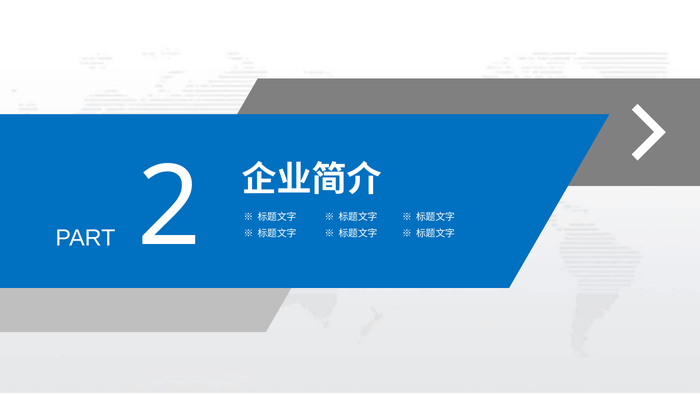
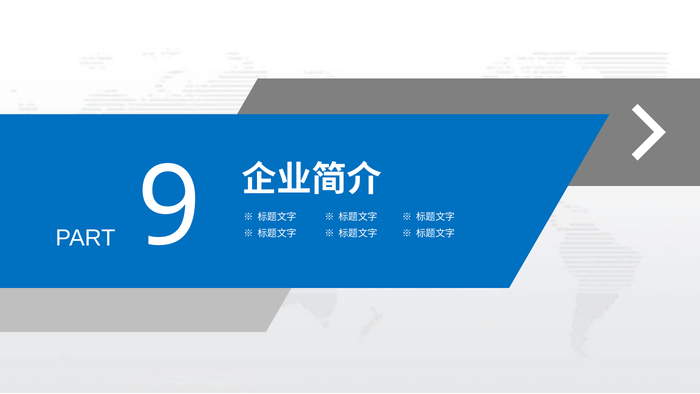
2: 2 -> 9 (169, 207)
